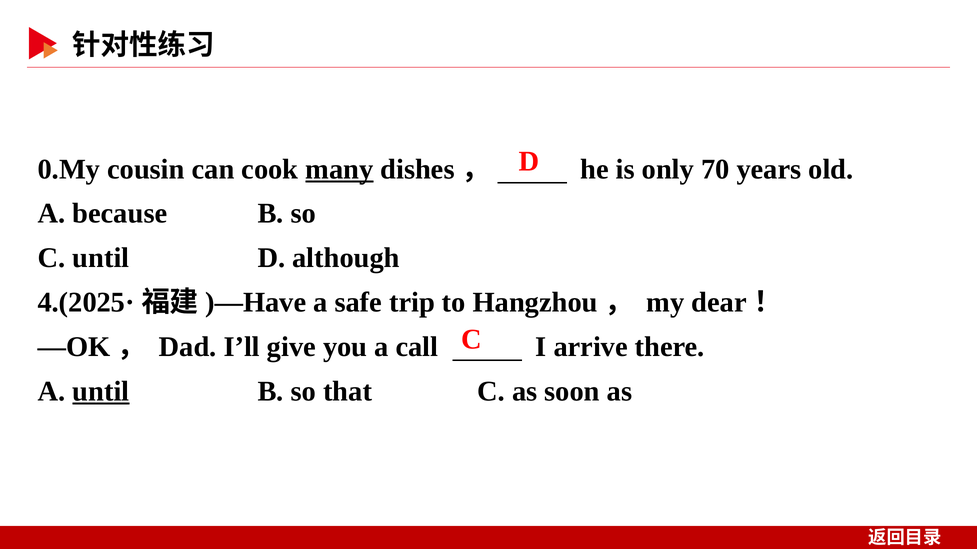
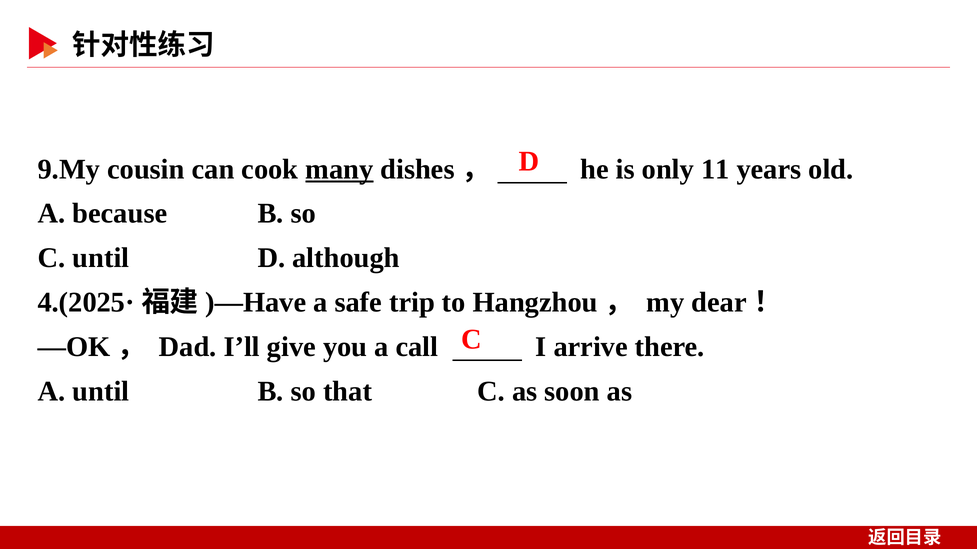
0.My: 0.My -> 9.My (69, 169)
70: 70 -> 11 (715, 169)
until underline: present -> none (101, 392)
